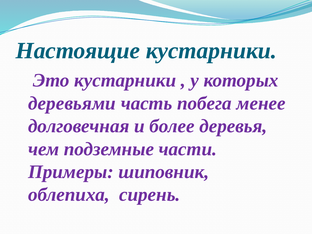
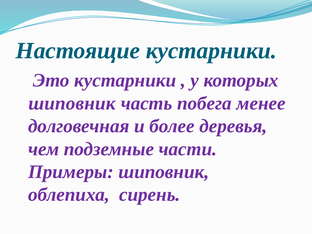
деревьями: деревьями -> шиповник (72, 103)
